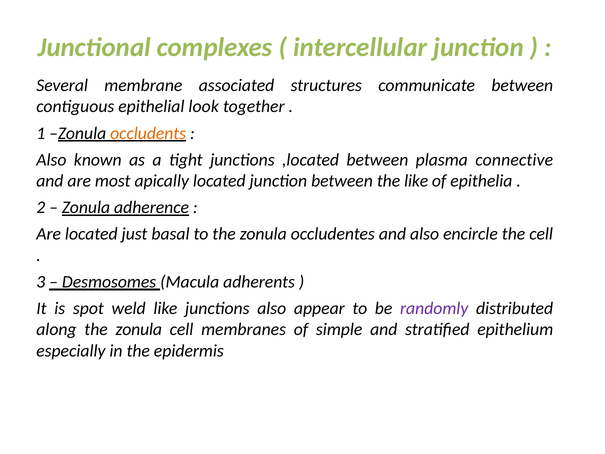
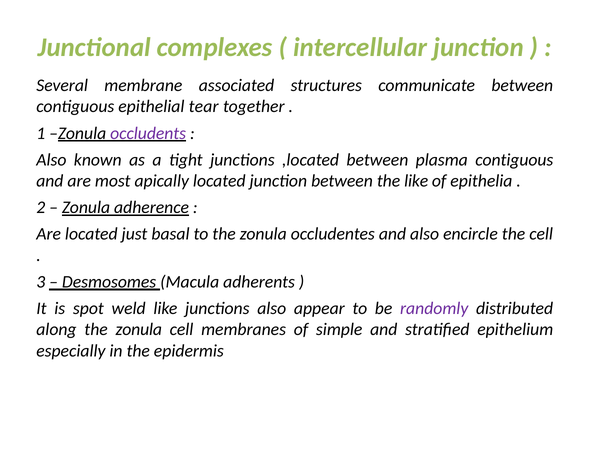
look: look -> tear (204, 107)
occludents colour: orange -> purple (148, 133)
plasma connective: connective -> contiguous (514, 160)
